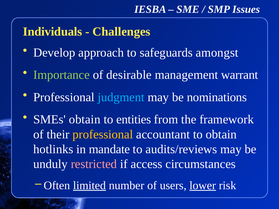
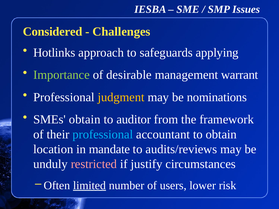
Individuals: Individuals -> Considered (53, 32)
Develop: Develop -> Hotlinks (54, 53)
amongst: amongst -> applying (217, 53)
judgment colour: light blue -> yellow (121, 97)
entities: entities -> auditor (134, 120)
professional colour: yellow -> light blue (103, 135)
hotlinks: hotlinks -> location (53, 149)
access: access -> justify (147, 164)
lower underline: present -> none (203, 186)
